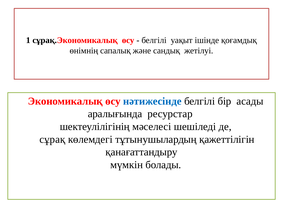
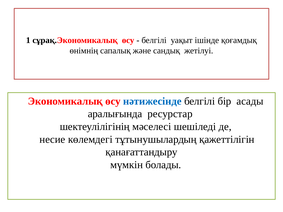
сұрақ: сұрақ -> несие (52, 140)
